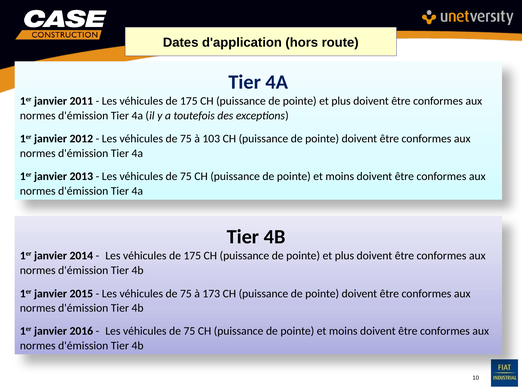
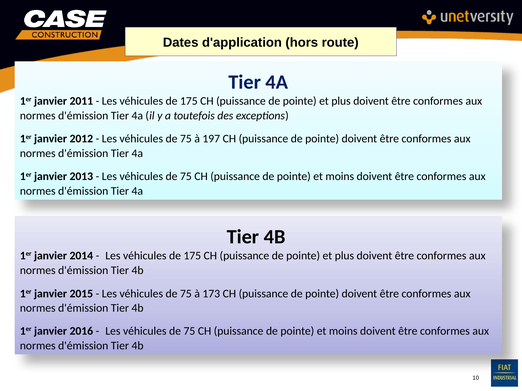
103: 103 -> 197 (211, 139)
